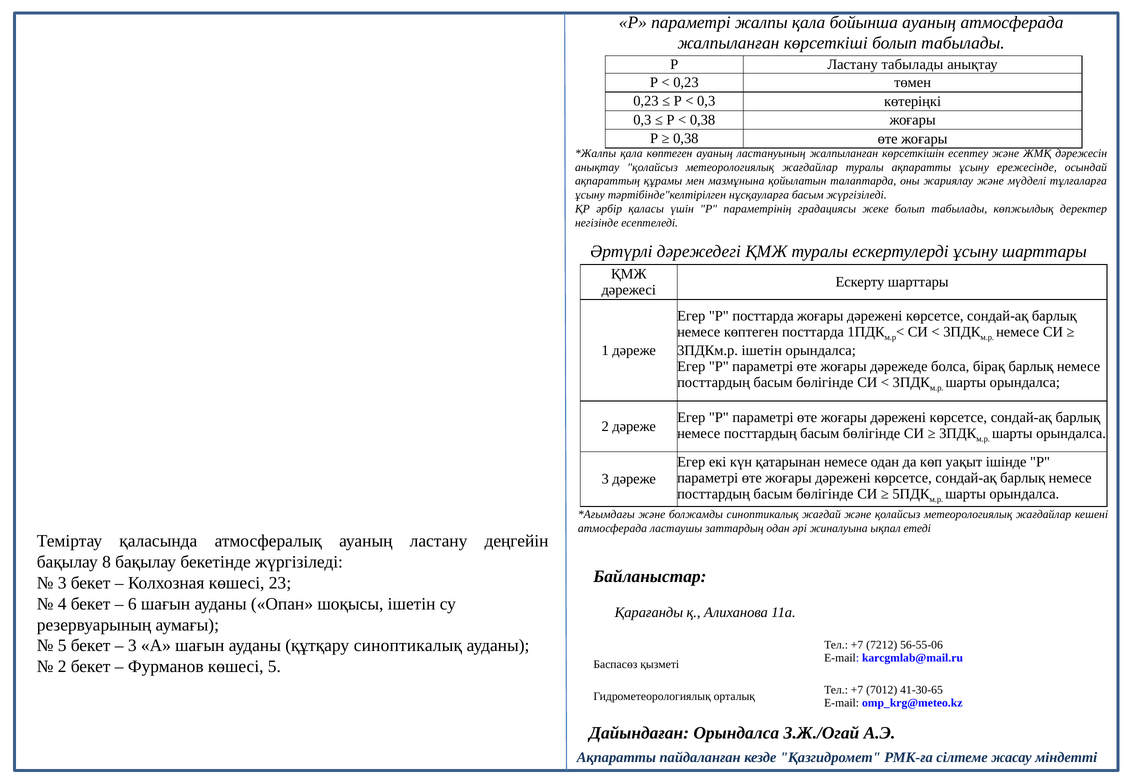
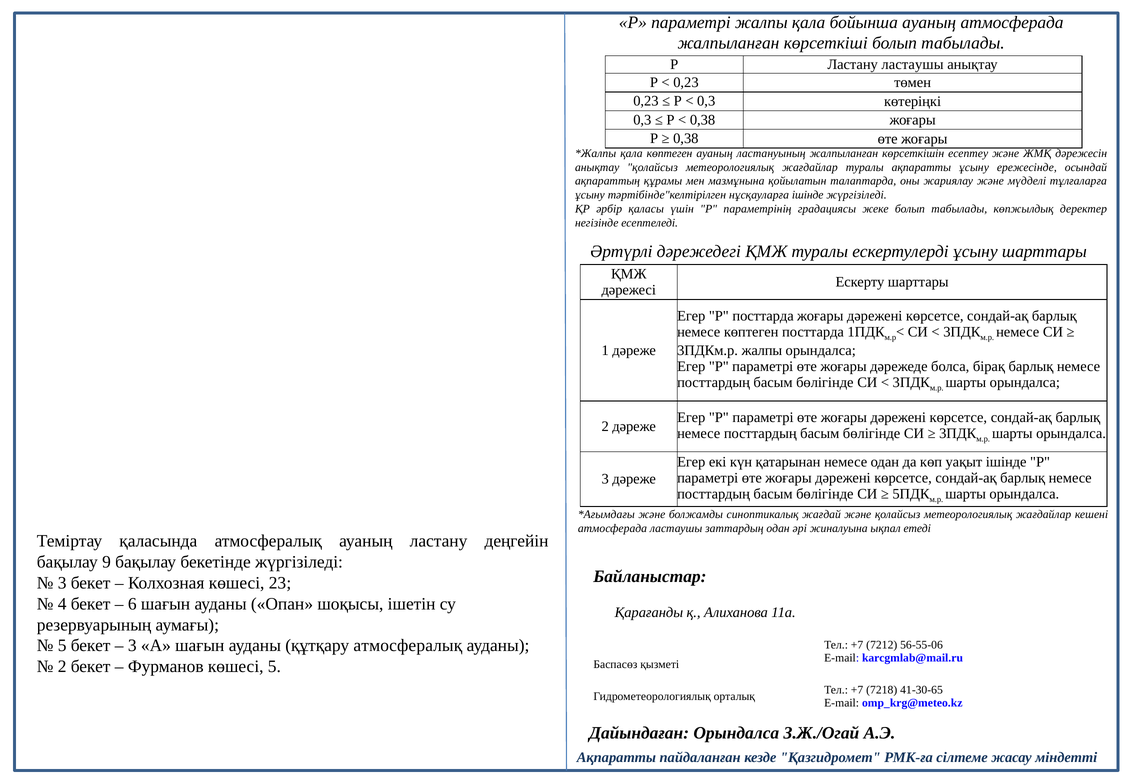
Ластану табылады: табылады -> ластаушы (912, 65)
нұсқауларға басым: басым -> ішінде (808, 195)
3ПДКм.р ішетін: ішетін -> жалпы (762, 350)
8: 8 -> 9 (106, 562)
құтқару синоптикалық: синоптикалық -> атмосфералық (408, 646)
7012: 7012 -> 7218 (882, 690)
